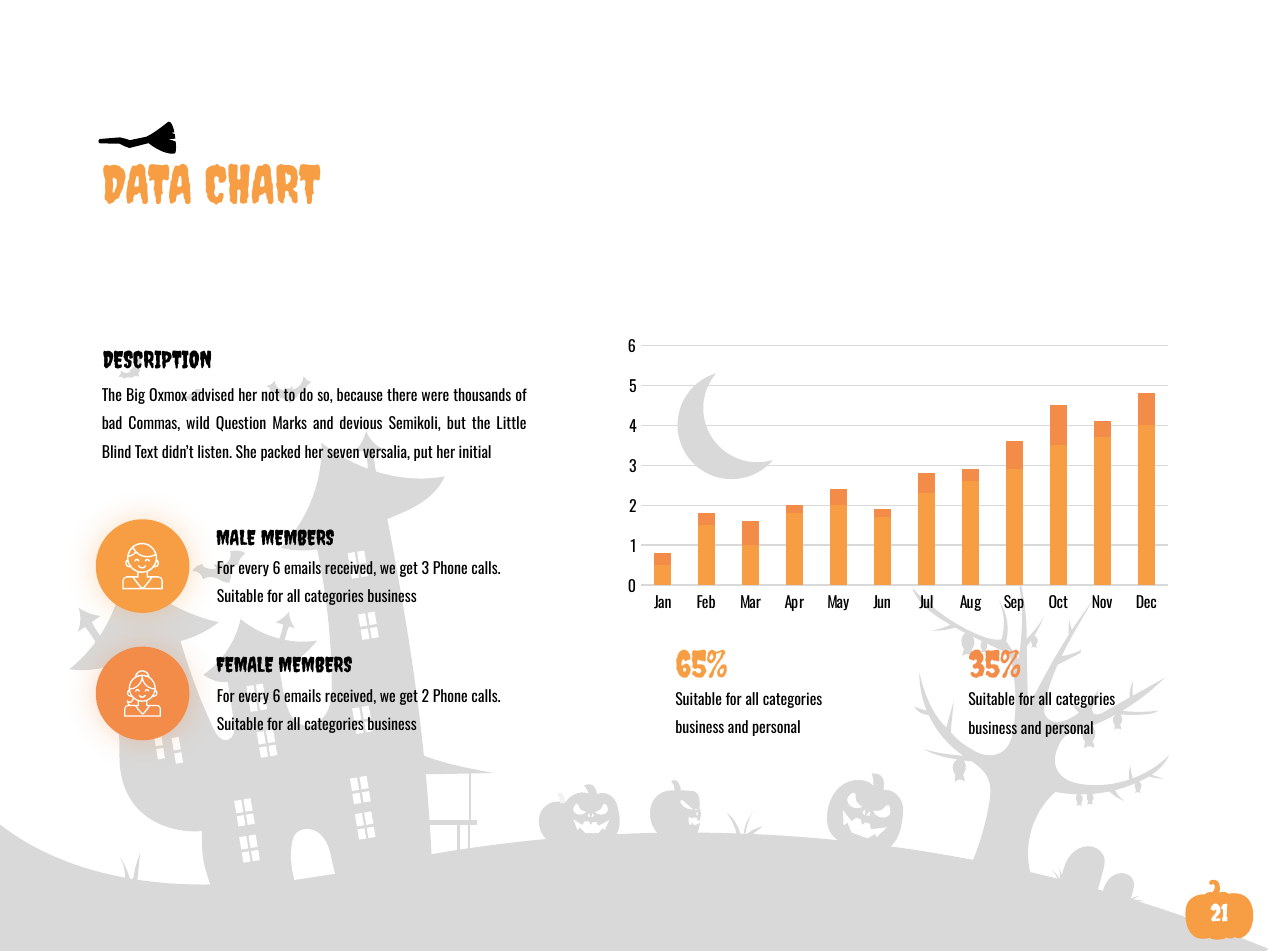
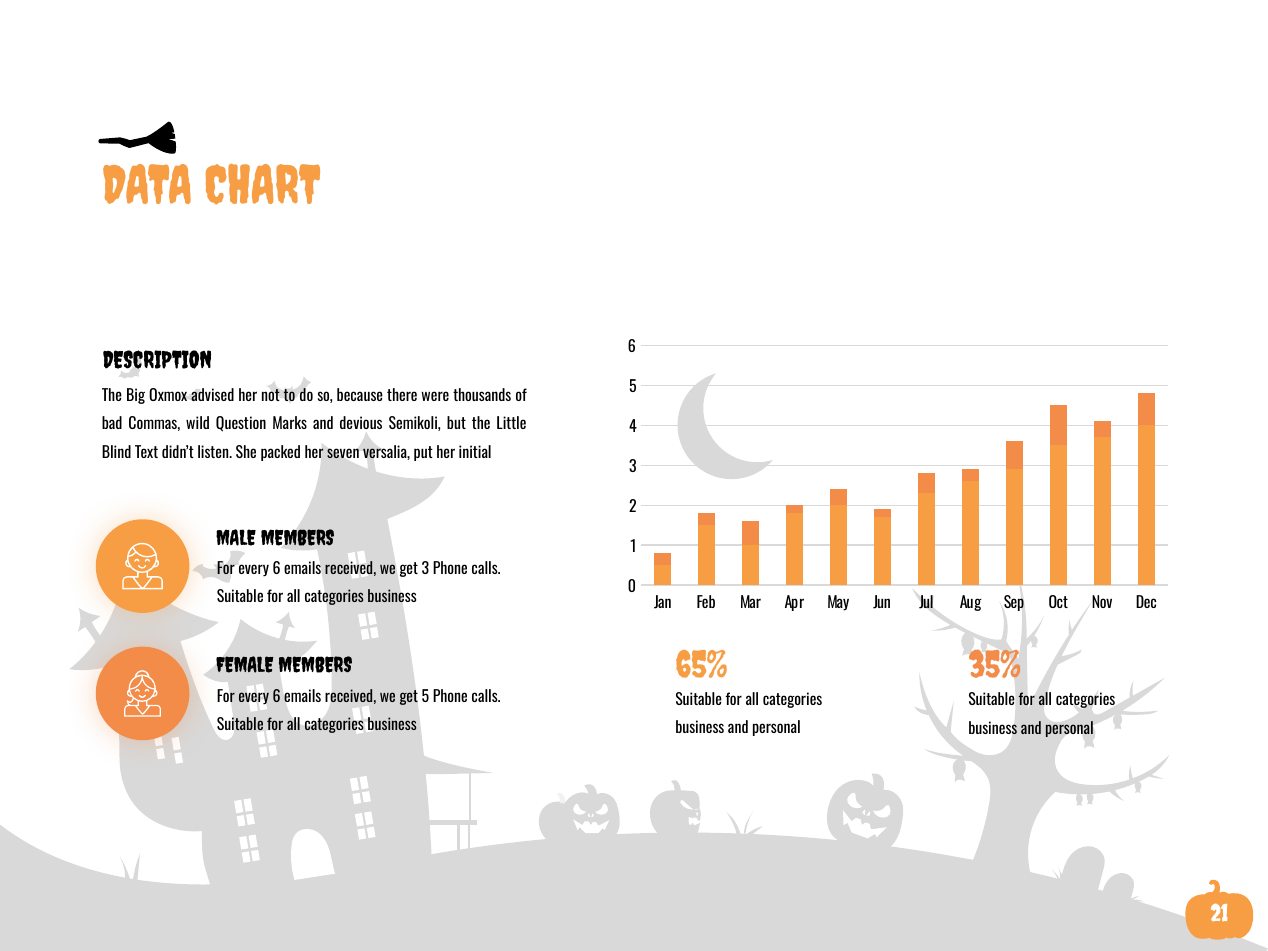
get 2: 2 -> 5 (425, 697)
